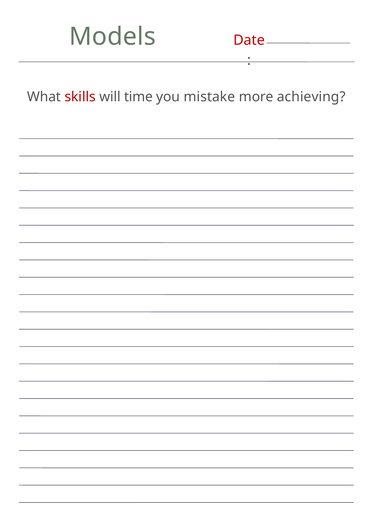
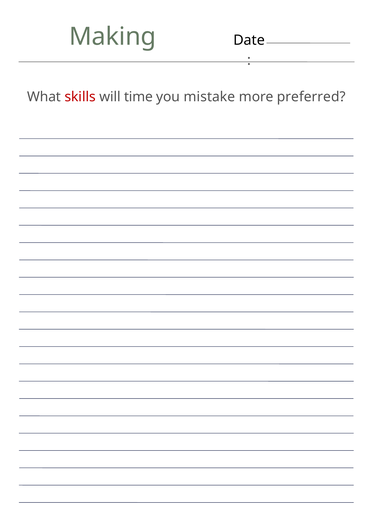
Models: Models -> Making (113, 37)
Date colour: red -> black (249, 40)
achieving: achieving -> preferred (311, 97)
